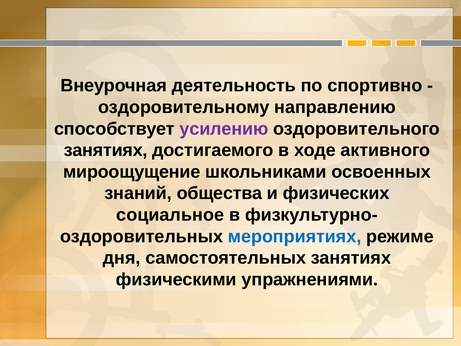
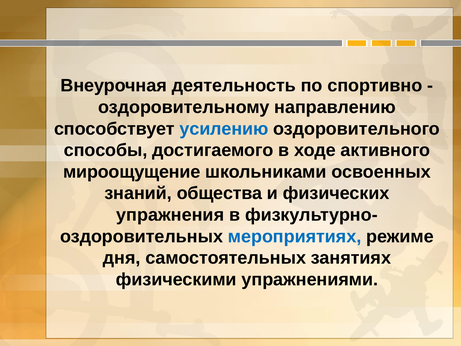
усилению colour: purple -> blue (224, 129)
занятиях: занятиях -> способы (106, 150)
социальное: социальное -> упражнения (170, 215)
